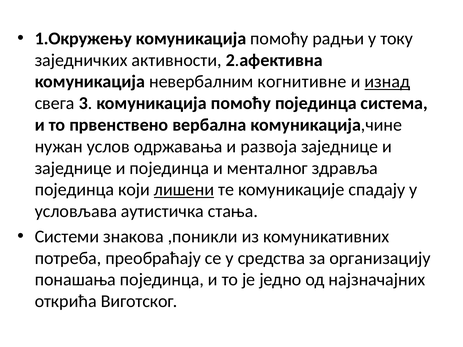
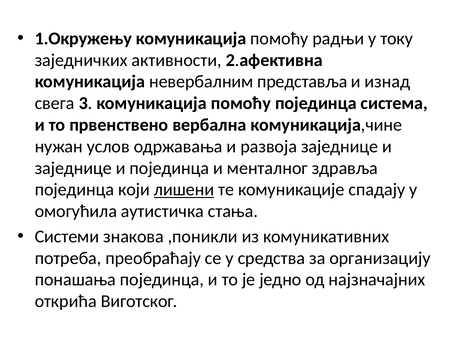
когнитивне: когнитивне -> представља (302, 82)
изнад underline: present -> none (387, 82)
условљава: условљава -> омогућила (76, 211)
